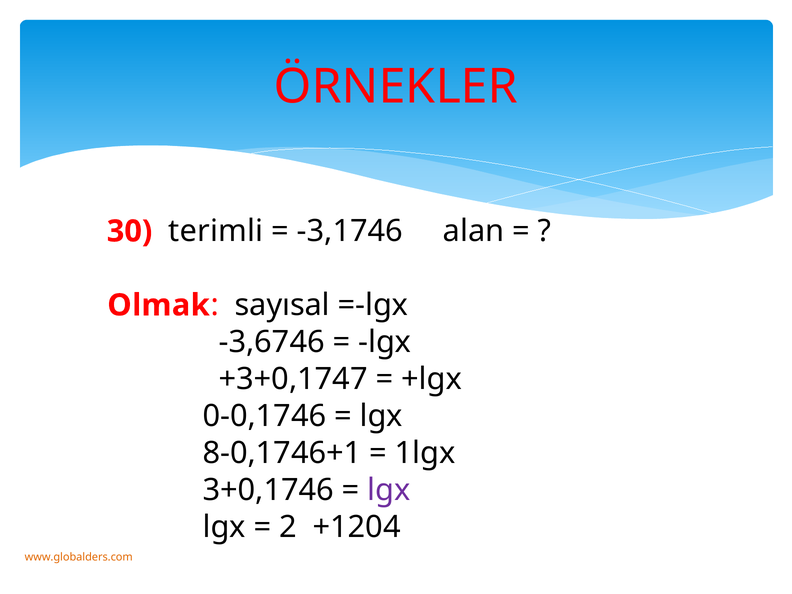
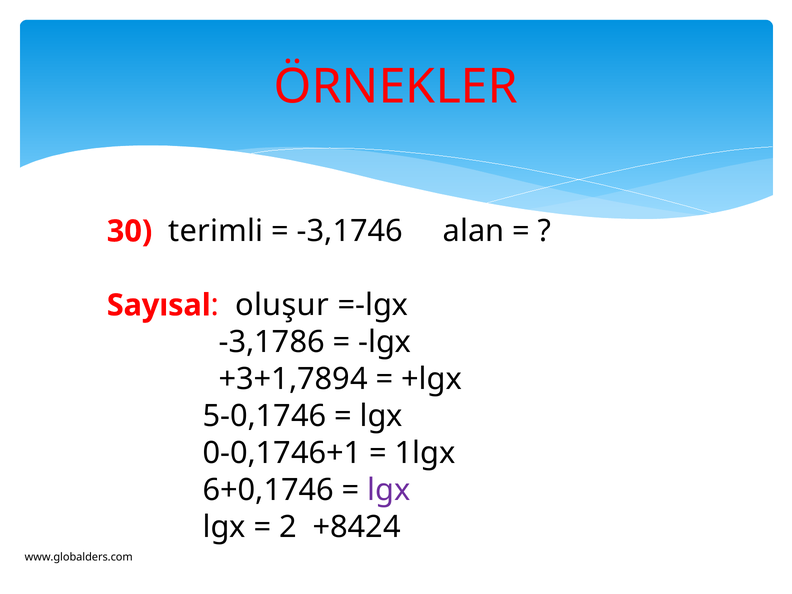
Olmak: Olmak -> Sayısal (159, 305)
sayısal: sayısal -> oluşur (282, 305)
-3,6746: -3,6746 -> -3,1786 (272, 342)
+3+0,1747: +3+0,1747 -> +3+1,7894 (293, 379)
0-0,1746: 0-0,1746 -> 5-0,1746 (264, 416)
8-0,1746+1: 8-0,1746+1 -> 0-0,1746+1 (282, 453)
3+0,1746: 3+0,1746 -> 6+0,1746 (268, 490)
+1204: +1204 -> +8424 (357, 527)
www.globalders.com colour: orange -> black (79, 557)
